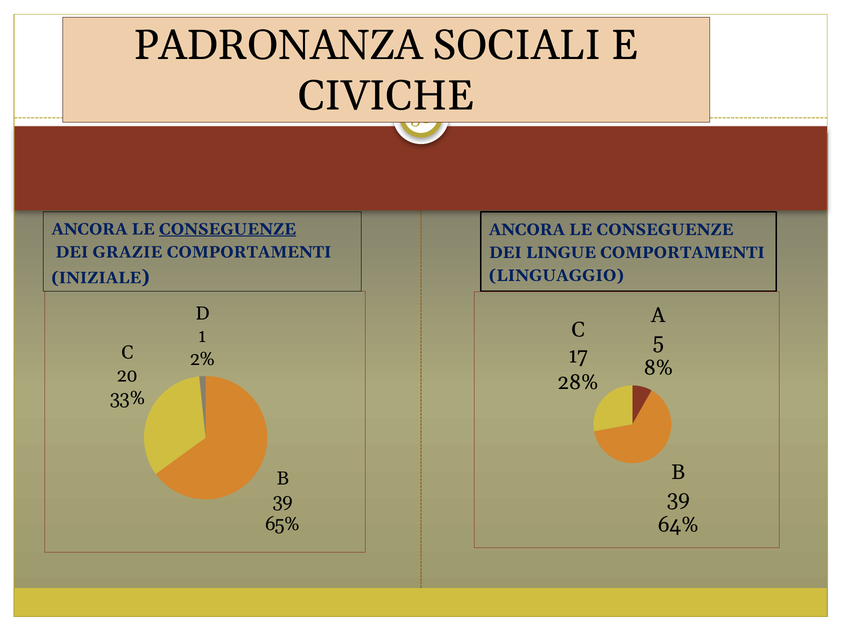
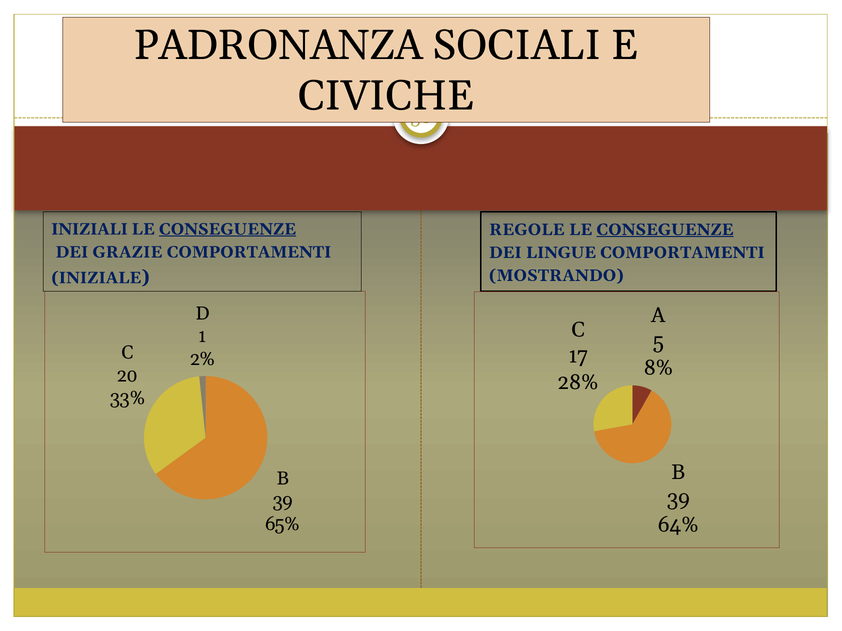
ANCORA: ANCORA -> INIZIALI (90, 229)
ANCORA: ANCORA -> REGOLE (527, 230)
CONSEGUENZE underline: none -> present (665, 230)
LINGUAGGIO: LINGUAGGIO -> MOSTRANDO (556, 276)
